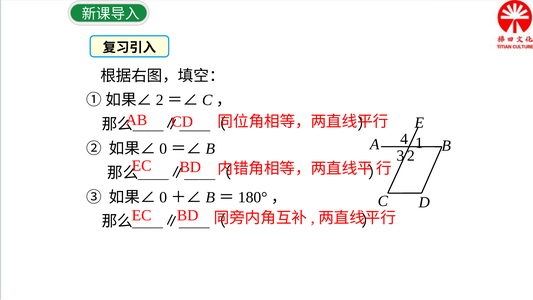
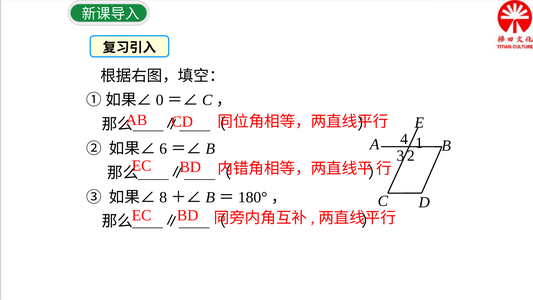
2: 2 -> 0 (160, 100)
0: 0 -> 6 (163, 149)
0: 0 -> 8 (163, 197)
